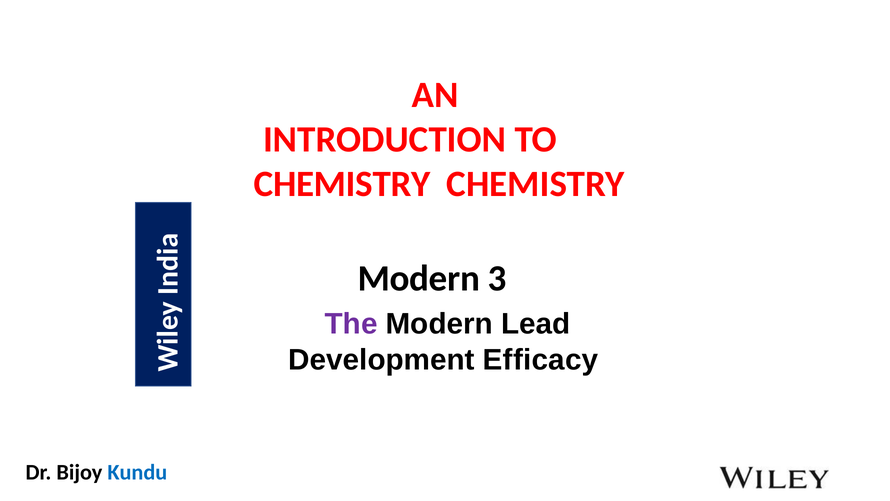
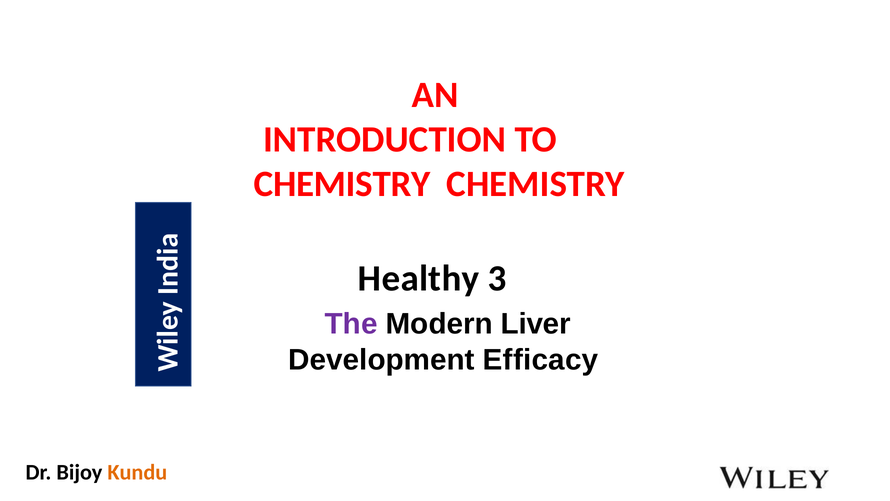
Modern: Modern -> Healthy (419, 278)
Lead: Lead -> Liver (536, 324)
Kundu colour: blue -> orange (137, 472)
